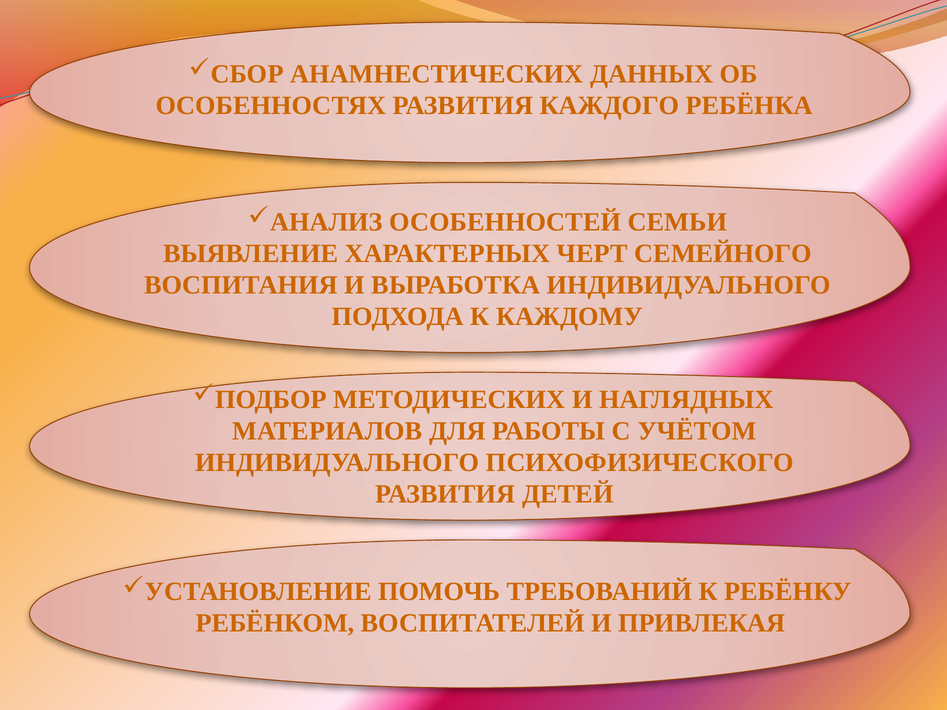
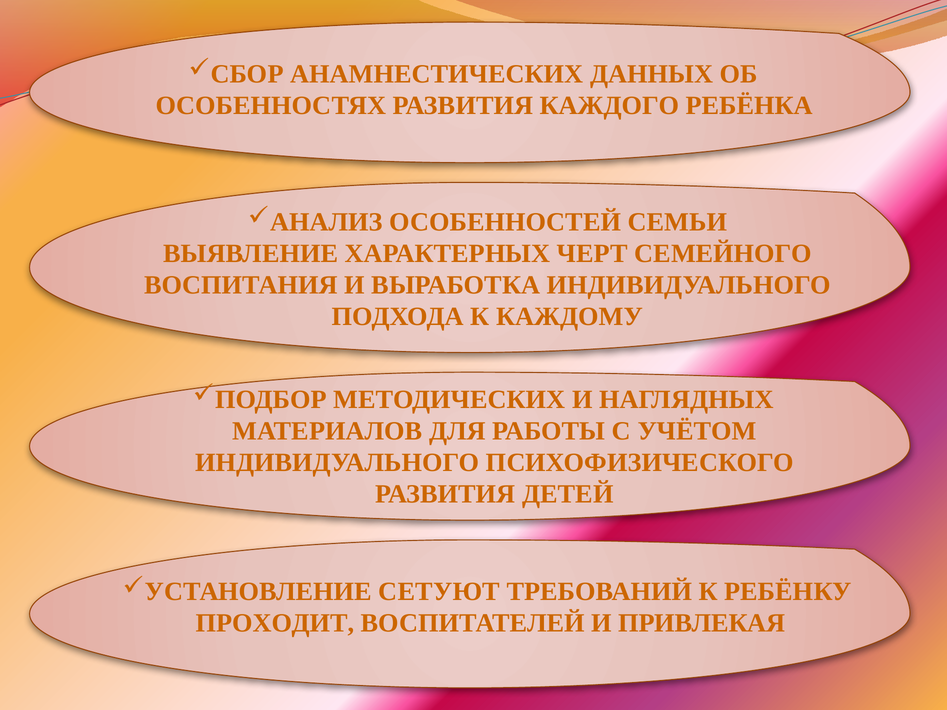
ПОМОЧЬ: ПОМОЧЬ -> СЕТУЮТ (439, 592)
РЕБЁНКОМ: РЕБЁНКОМ -> ПРОХОДИТ (275, 624)
